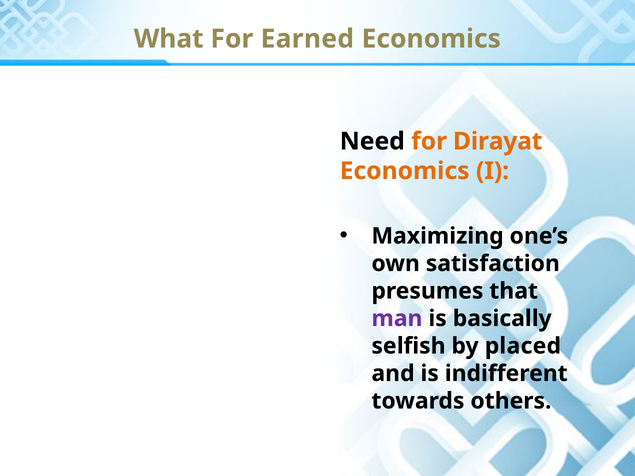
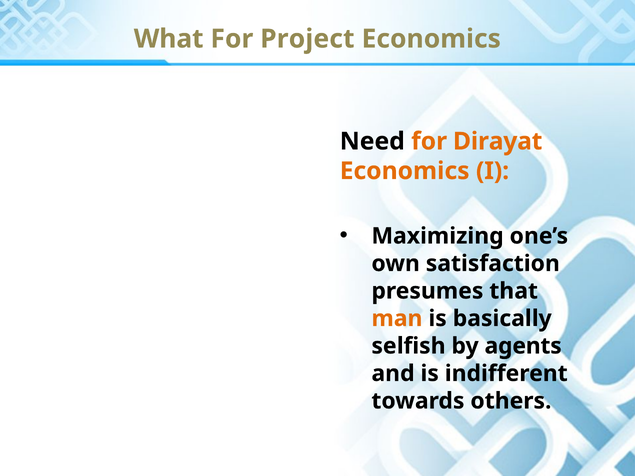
Earned: Earned -> Project (307, 39)
man colour: purple -> orange (397, 319)
placed: placed -> agents (523, 346)
